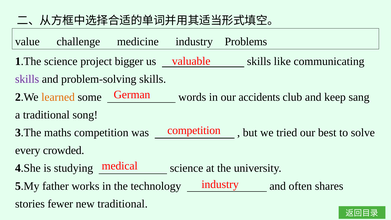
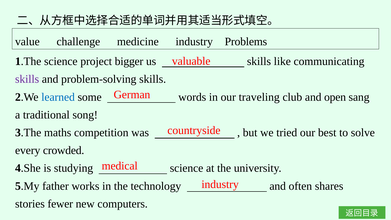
learned colour: orange -> blue (58, 97)
accidents: accidents -> traveling (259, 97)
keep: keep -> open (335, 97)
competition: competition -> countryside (194, 130)
new traditional: traditional -> computers (123, 204)
